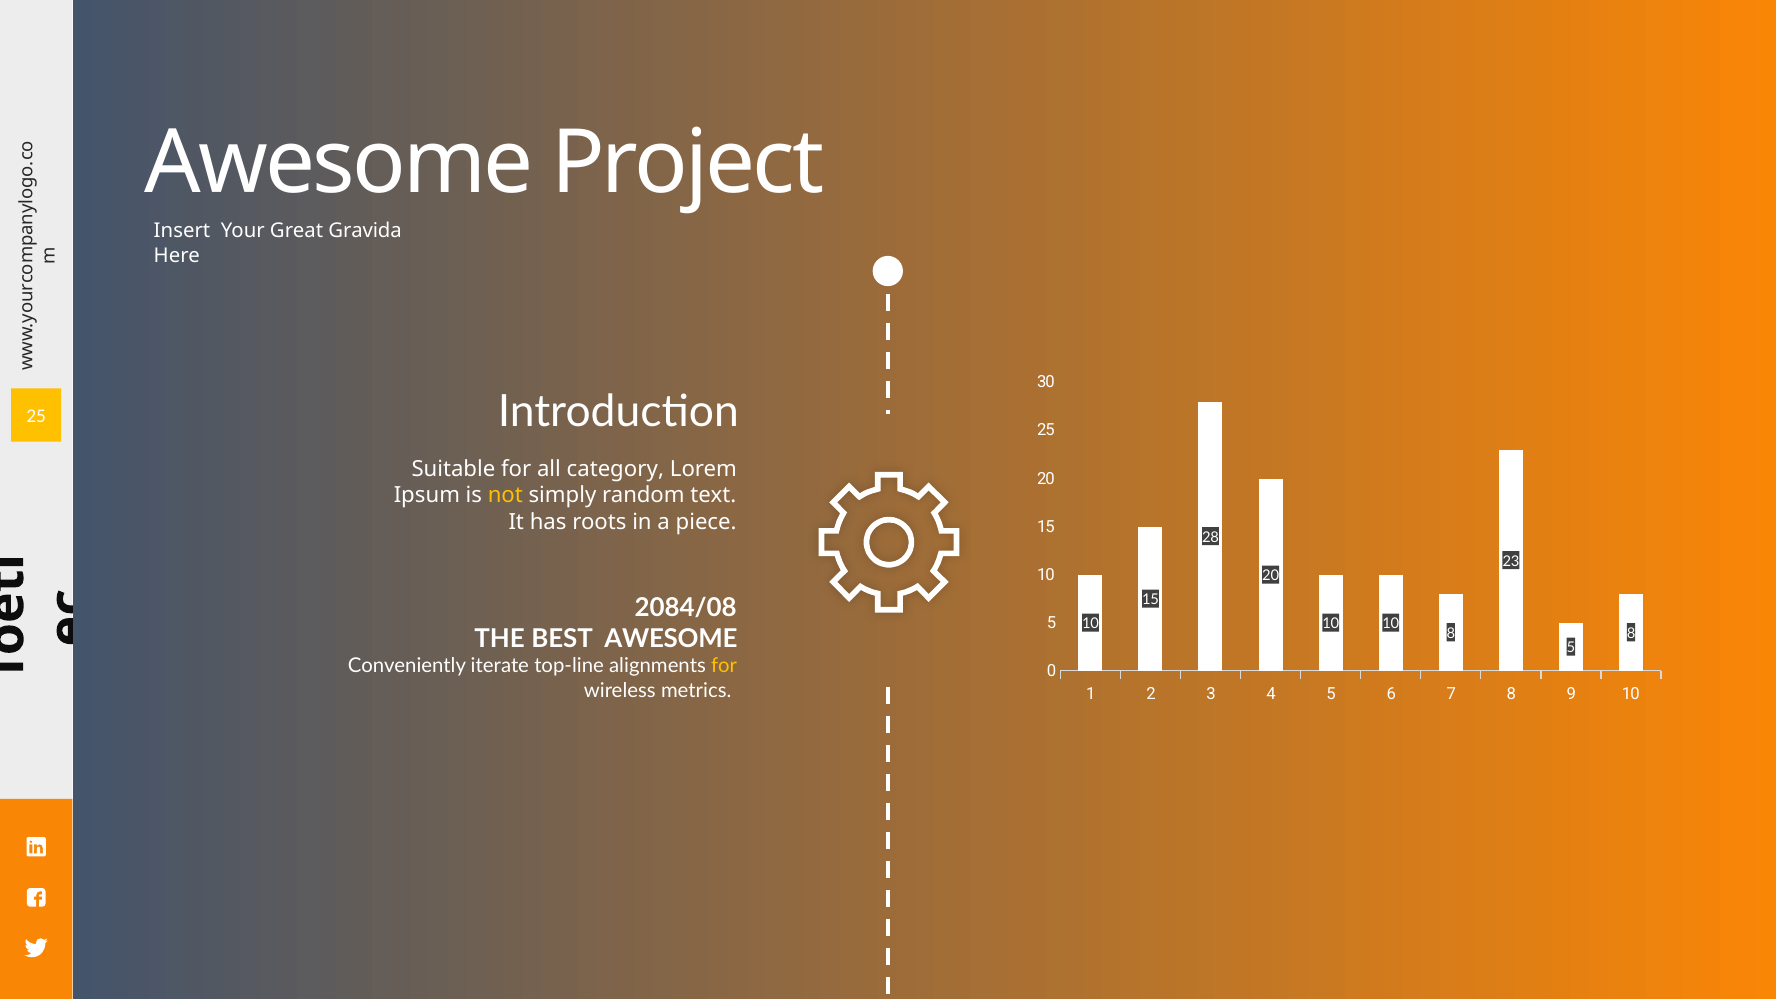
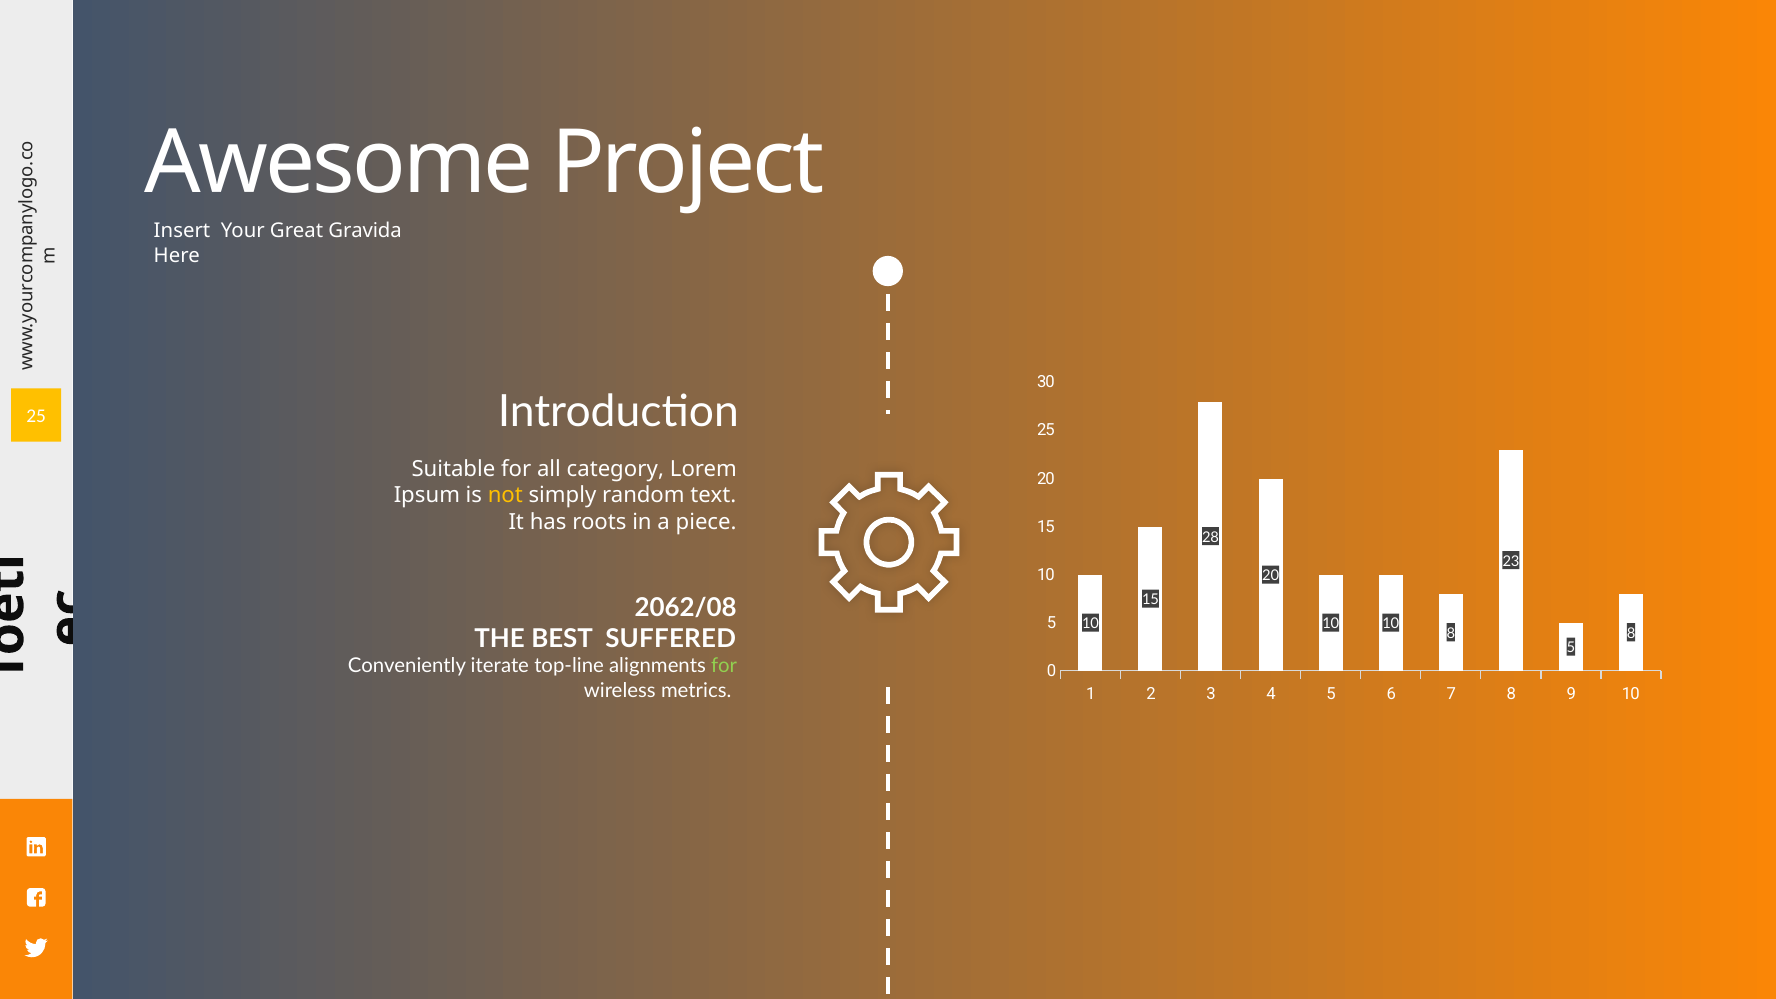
2084/08: 2084/08 -> 2062/08 (686, 608)
BEST AWESOME: AWESOME -> SUFFERED (671, 639)
for colour: yellow -> light green (724, 666)
